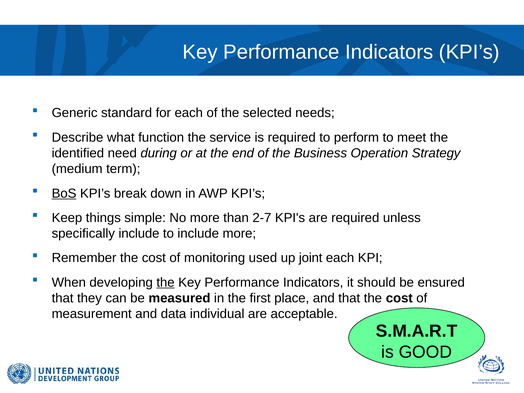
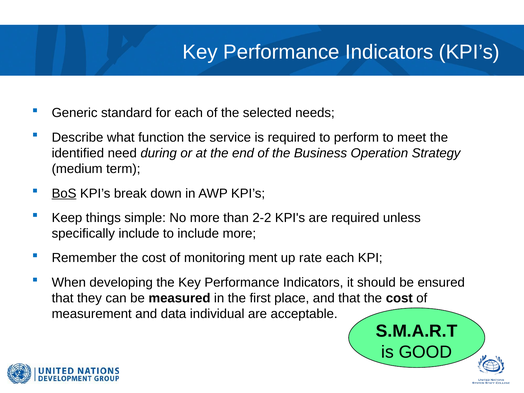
2-7: 2-7 -> 2-2 (262, 218)
used: used -> ment (263, 258)
joint: joint -> rate (311, 258)
the underline: present -> none (166, 282)
